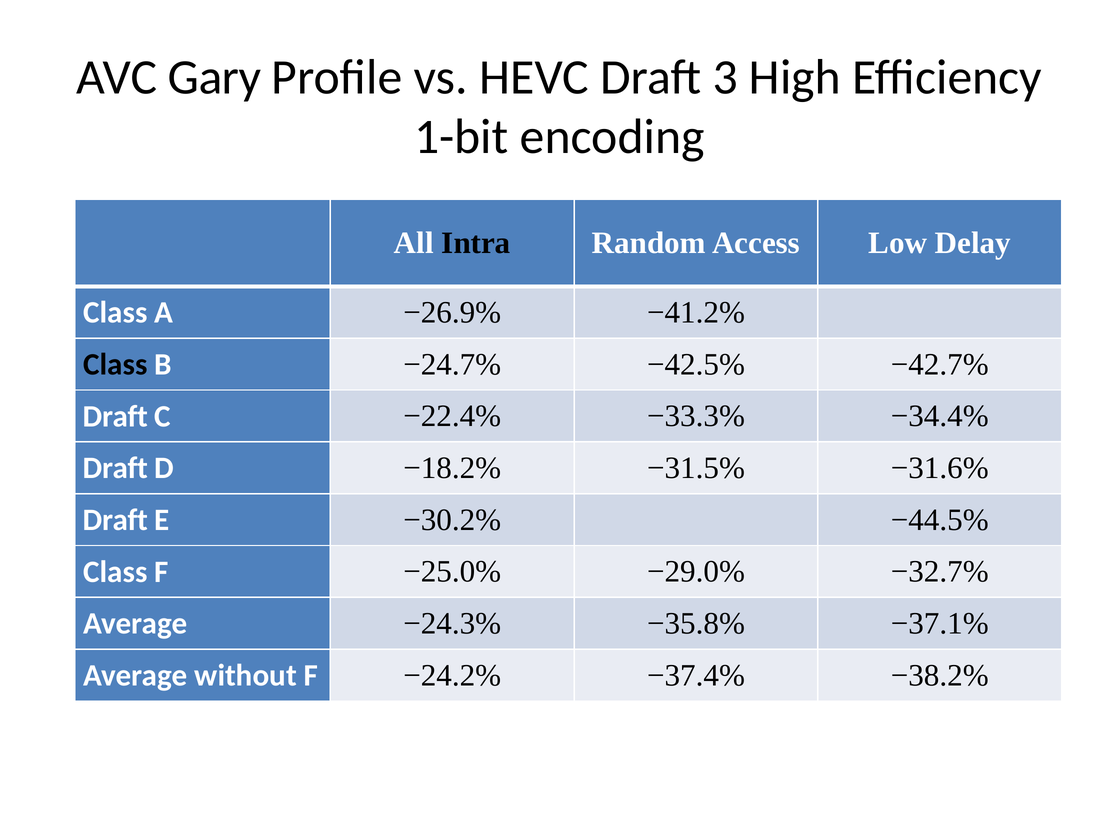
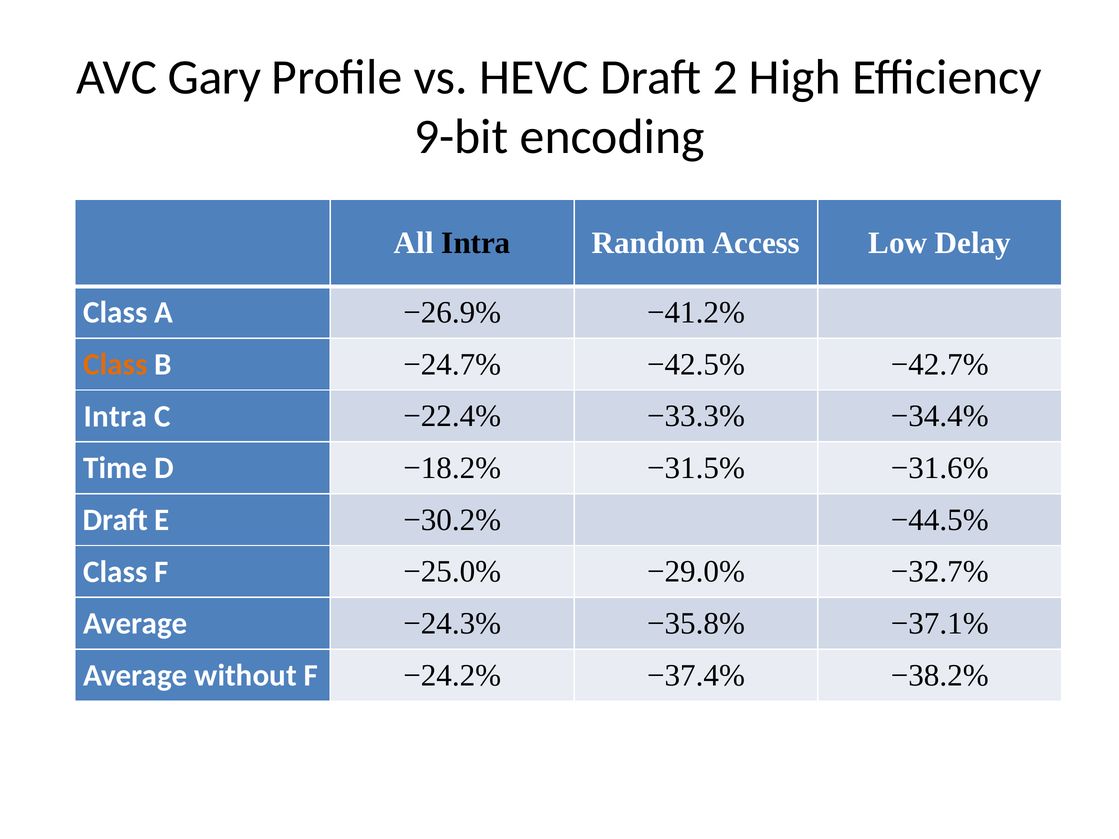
3: 3 -> 2 (725, 77)
1-bit: 1-bit -> 9-bit (461, 137)
Class colour: black -> orange (115, 365)
Draft: Draft -> Intra (115, 416)
Draft: Draft -> Time (115, 468)
